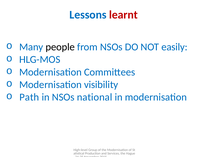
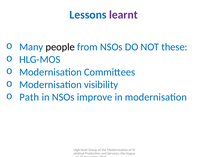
learnt colour: red -> purple (123, 15)
easily: easily -> these (174, 47)
national: national -> improve (95, 97)
